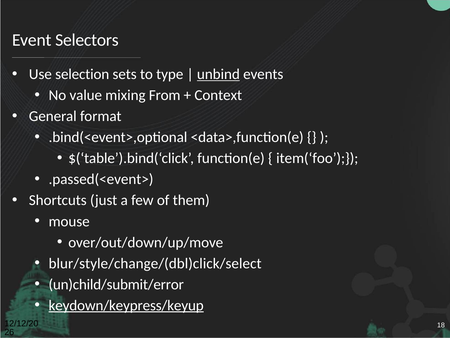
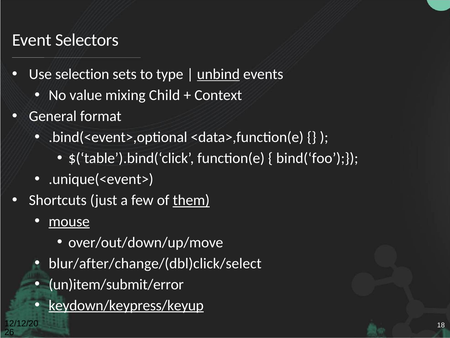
From: From -> Child (165, 95)
item(‘foo: item(‘foo -> bind(‘foo (317, 158)
.passed(<event>: .passed(<event> -> .unique(<event> (101, 179)
them underline: none -> present (191, 200)
mouse underline: none -> present (69, 221)
blur/style/change/(dbl)click/select: blur/style/change/(dbl)click/select -> blur/after/change/(dbl)click/select (155, 263)
un)child/submit/error: un)child/submit/error -> un)item/submit/error (116, 284)
